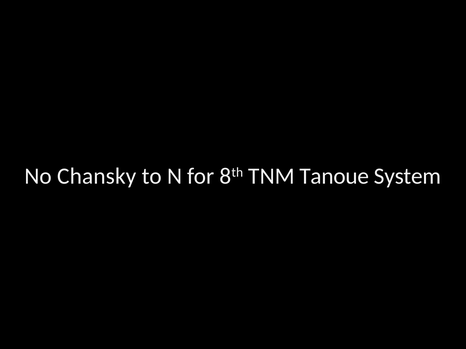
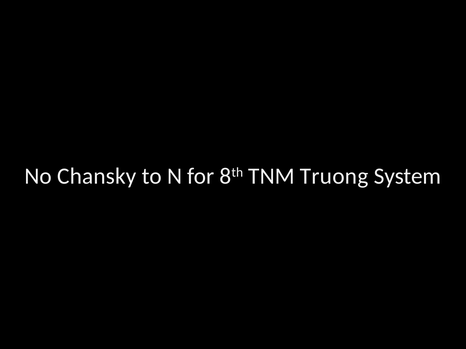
Tanoue: Tanoue -> Truong (334, 176)
